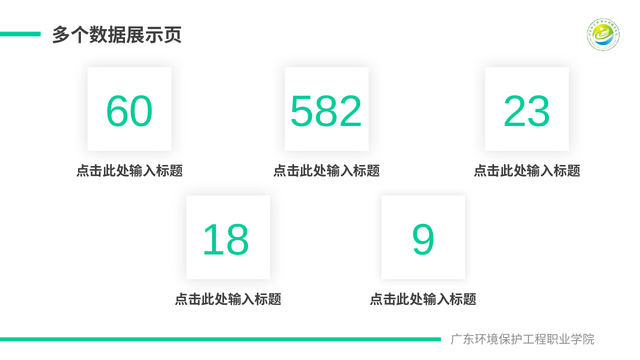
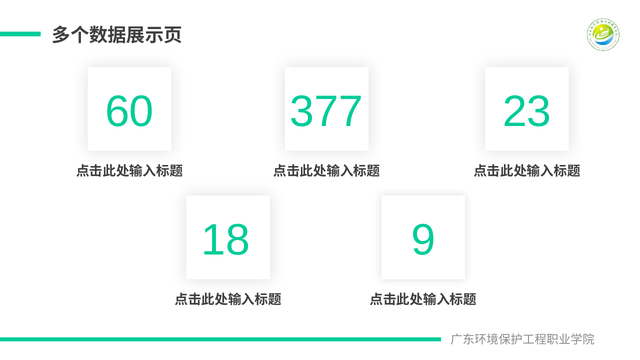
582: 582 -> 377 (327, 112)
